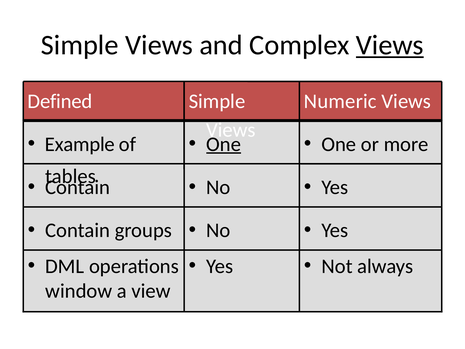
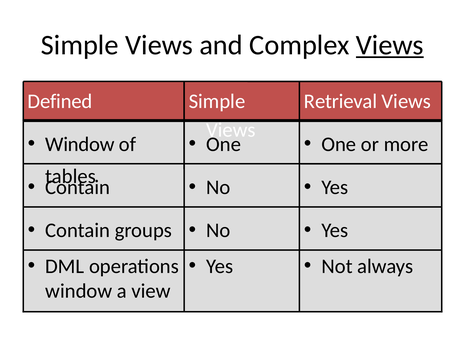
Numeric: Numeric -> Retrieval (341, 101)
Example: Example -> Window (80, 144)
One underline: present -> none (224, 144)
